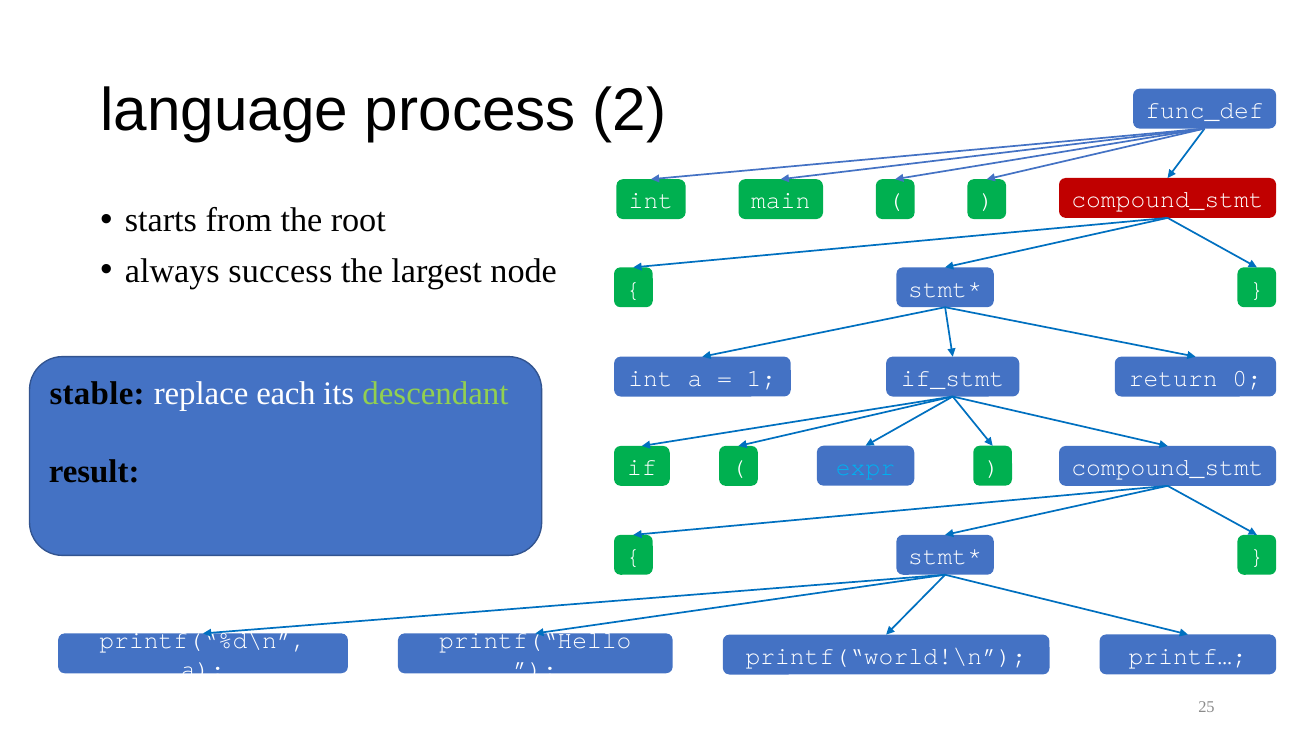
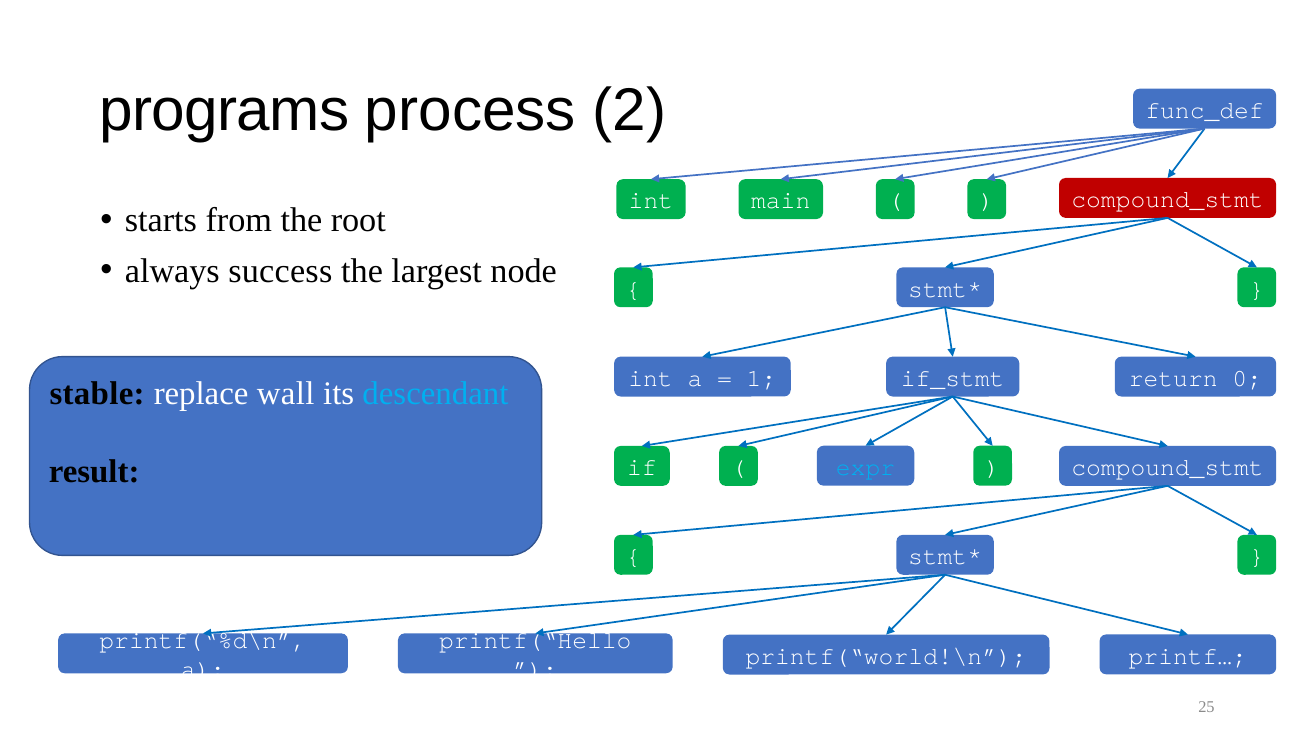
language: language -> programs (224, 110)
each: each -> wall (286, 393)
descendant colour: light green -> light blue (435, 393)
